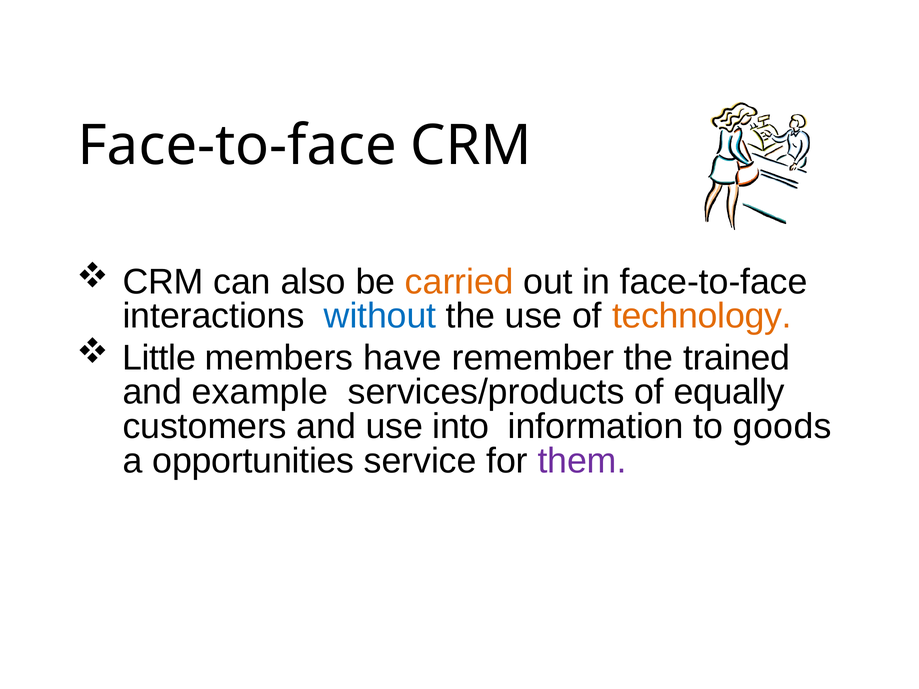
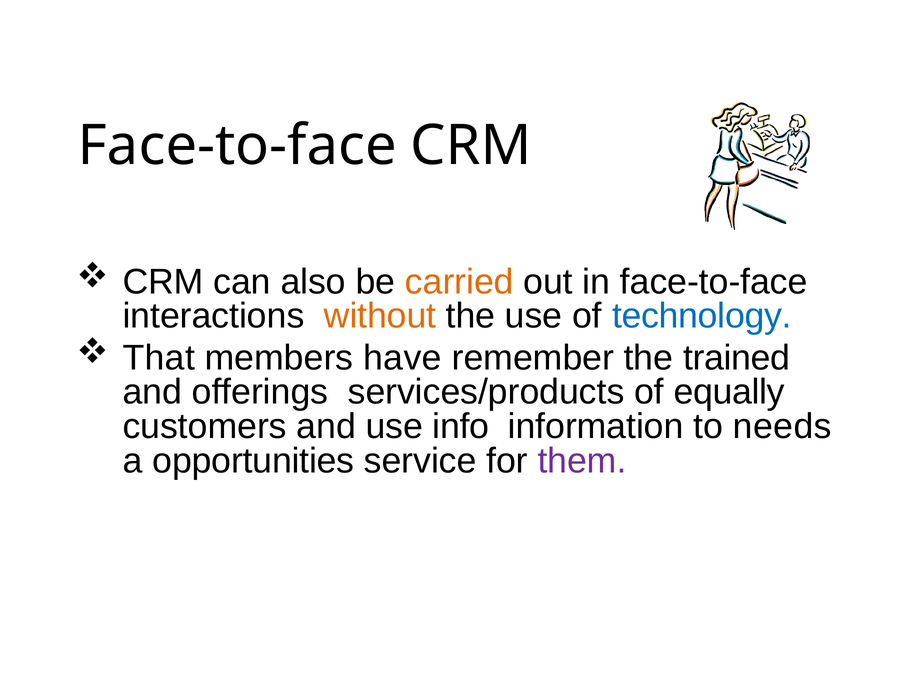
without colour: blue -> orange (380, 316)
technology colour: orange -> blue (702, 316)
Little: Little -> That (159, 358)
example: example -> offerings (260, 392)
into: into -> info (461, 427)
goods: goods -> needs (782, 427)
